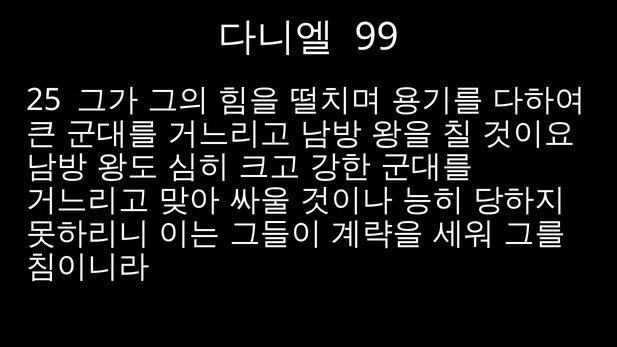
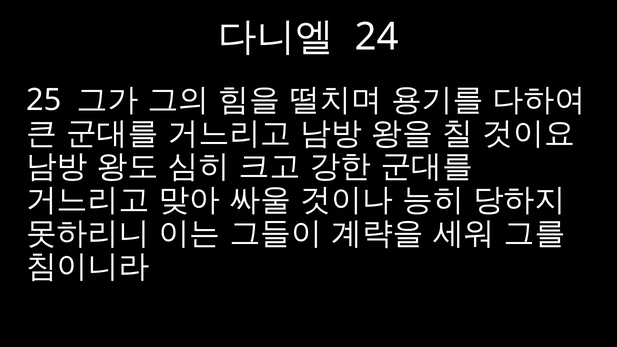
99: 99 -> 24 (377, 37)
